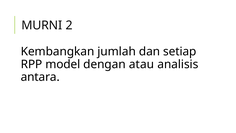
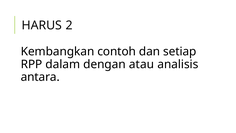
MURNI: MURNI -> HARUS (42, 25)
jumlah: jumlah -> contoh (117, 51)
model: model -> dalam (63, 64)
